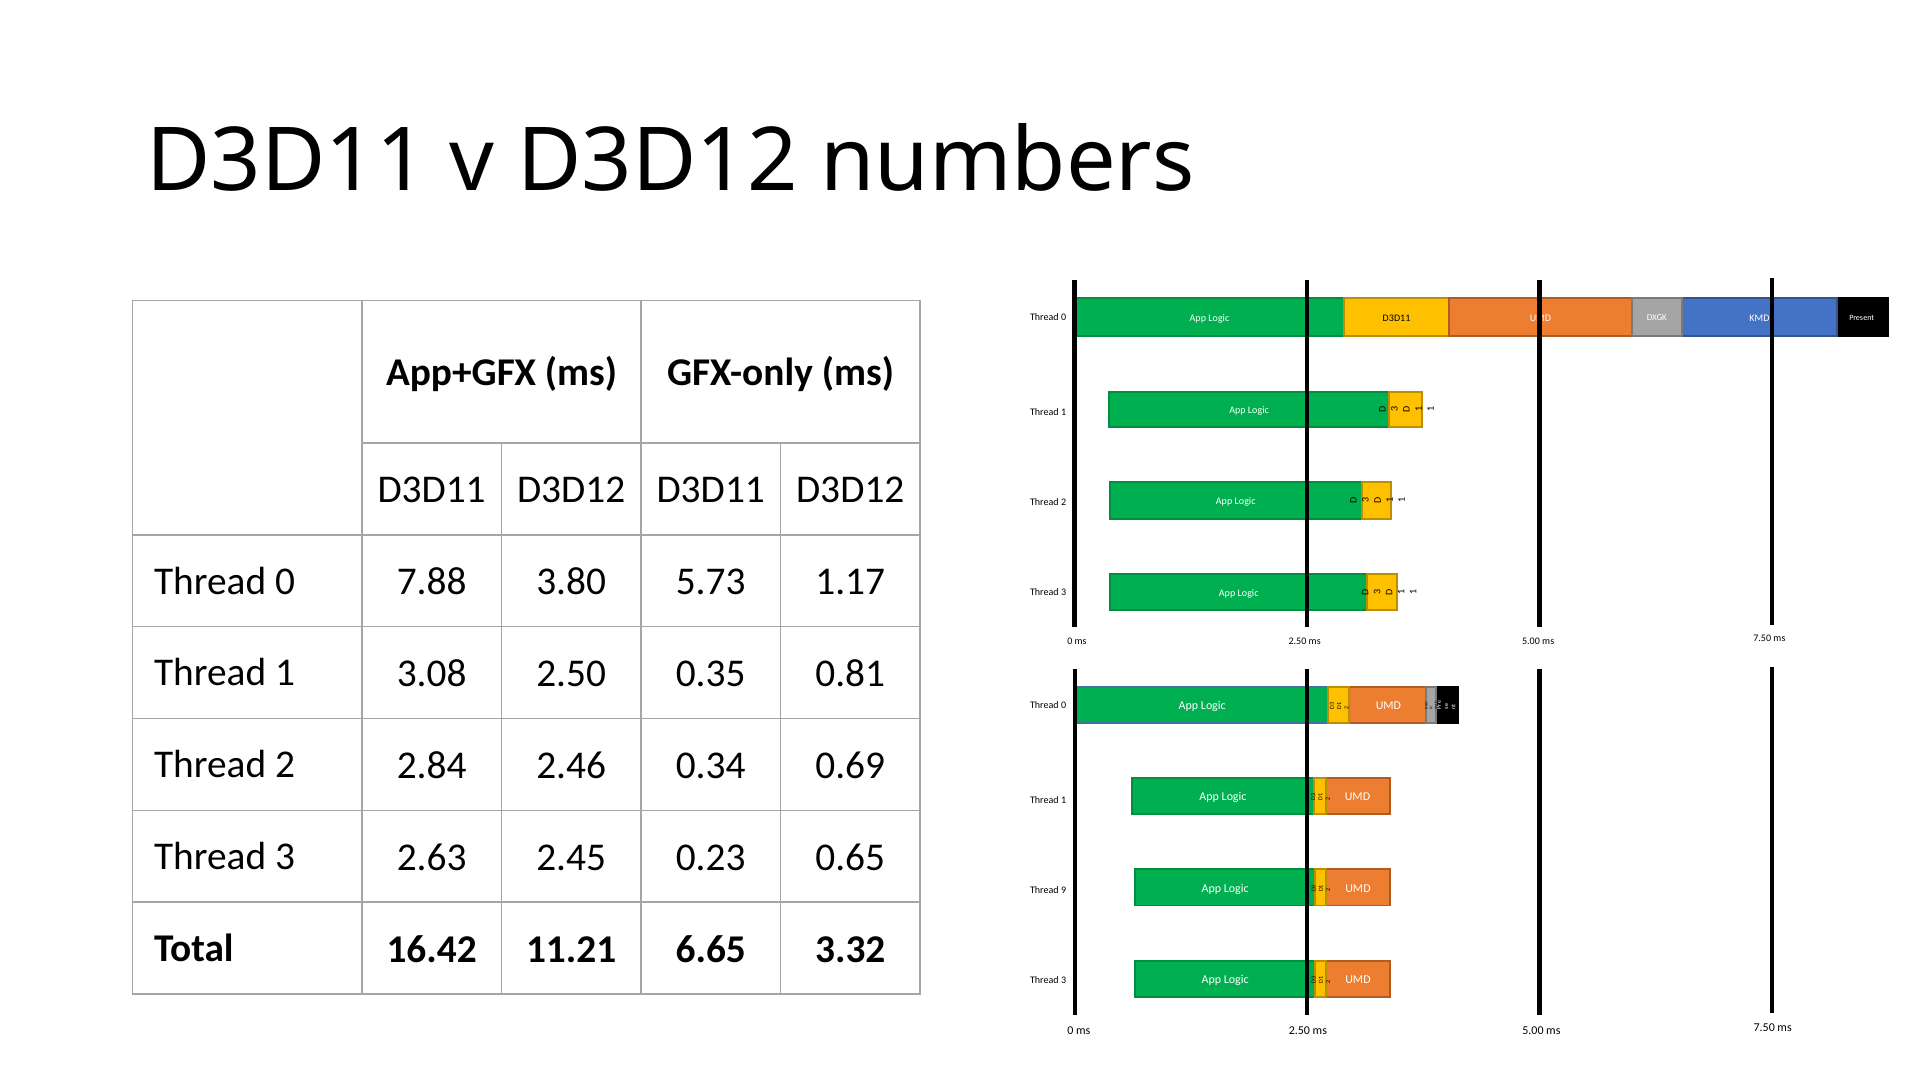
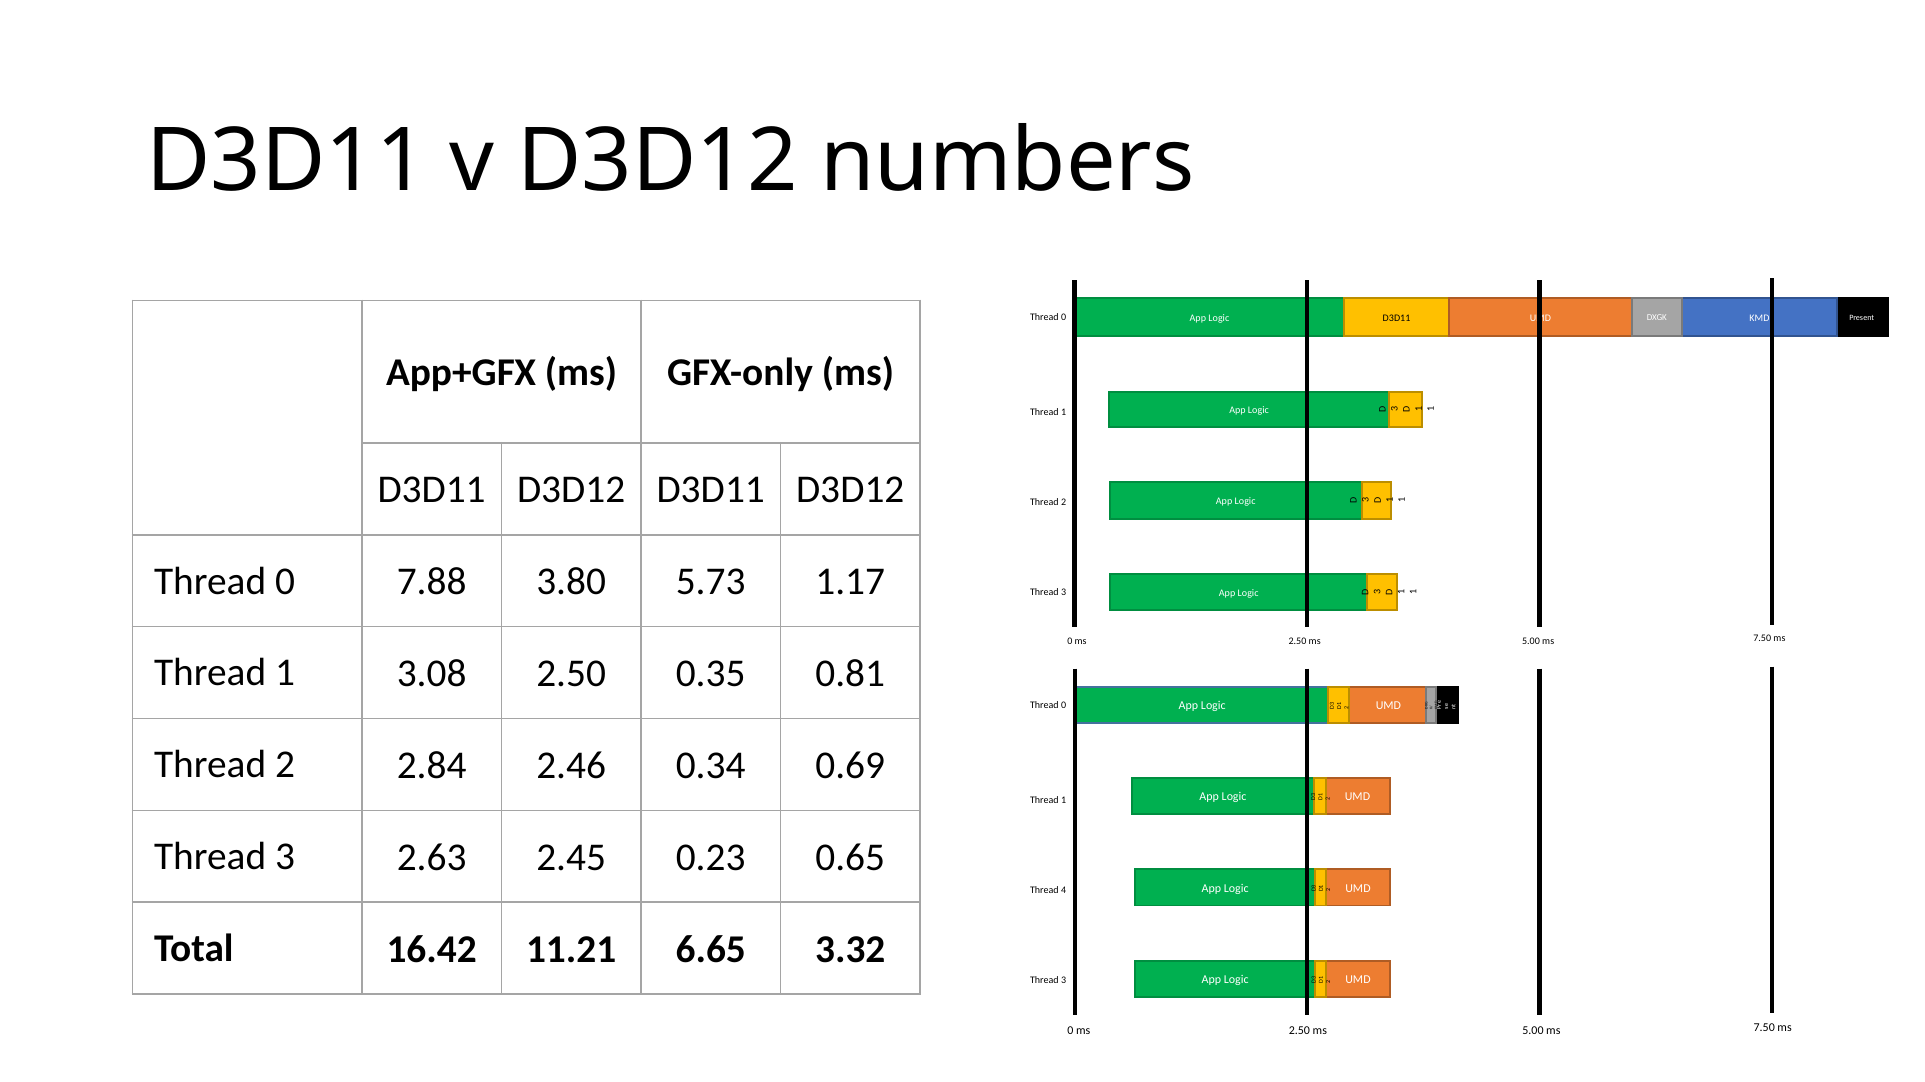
9: 9 -> 4 (1064, 891)
